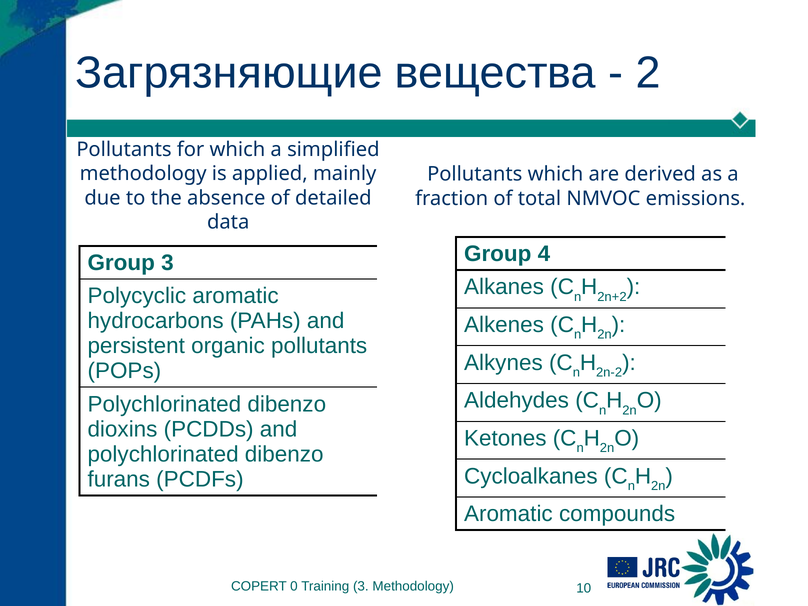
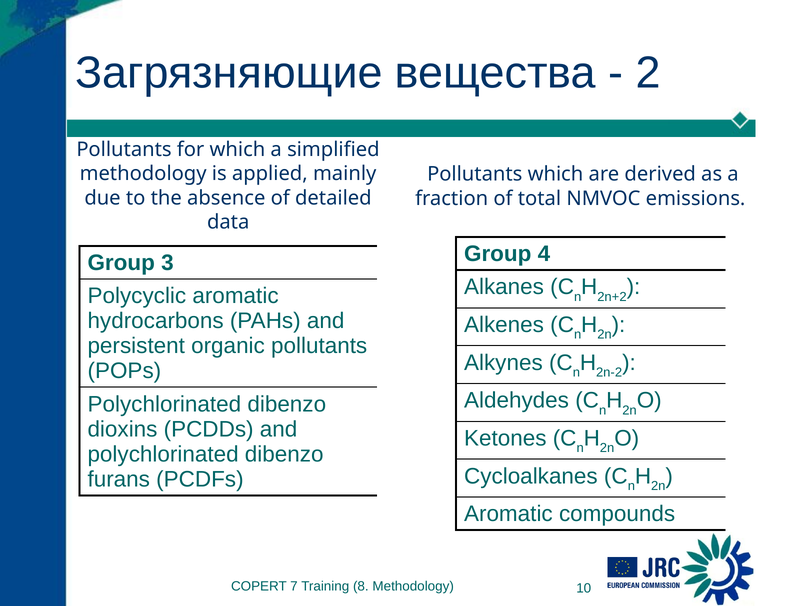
0: 0 -> 7 (294, 587)
Training 3: 3 -> 8 (361, 587)
